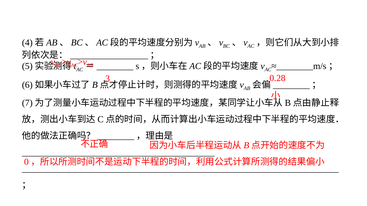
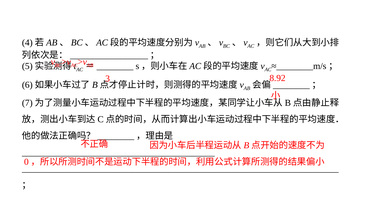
0.28: 0.28 -> 8.92 (277, 78)
